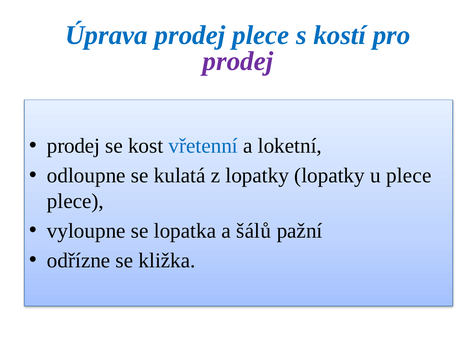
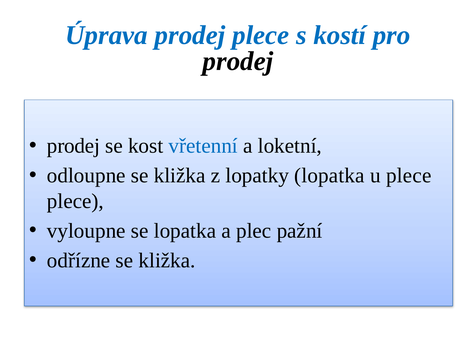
prodej colour: purple -> black (238, 61)
odloupne se kulatá: kulatá -> kližka (180, 176)
lopatky lopatky: lopatky -> lopatka (329, 176)
šálů: šálů -> plec (254, 231)
